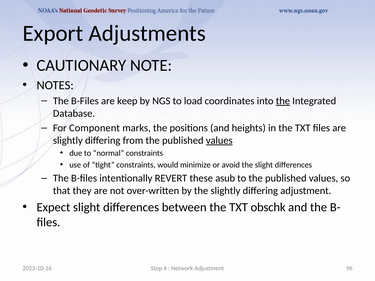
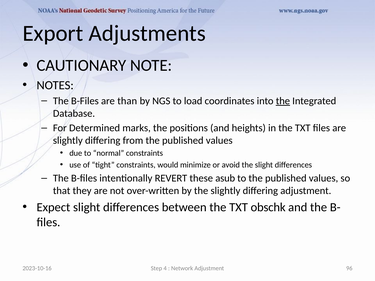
keep: keep -> than (127, 101)
Component: Component -> Determined (95, 128)
values underline: present -> none (219, 141)
